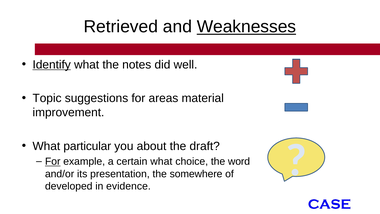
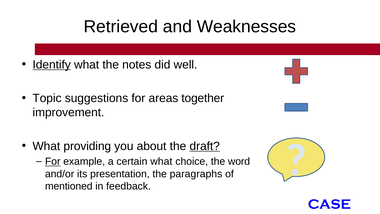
Weaknesses underline: present -> none (246, 27)
material: material -> together (203, 98)
particular: particular -> providing (87, 146)
draft underline: none -> present (205, 146)
somewhere: somewhere -> paragraphs (196, 174)
developed: developed -> mentioned (69, 186)
evidence: evidence -> feedback (129, 186)
